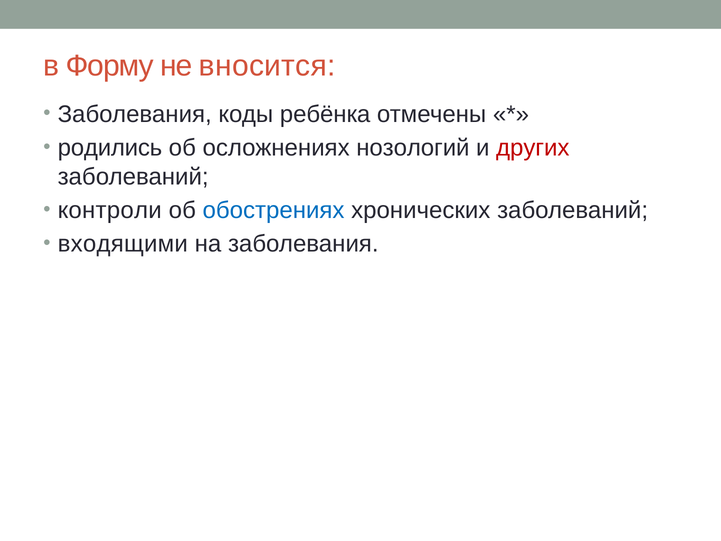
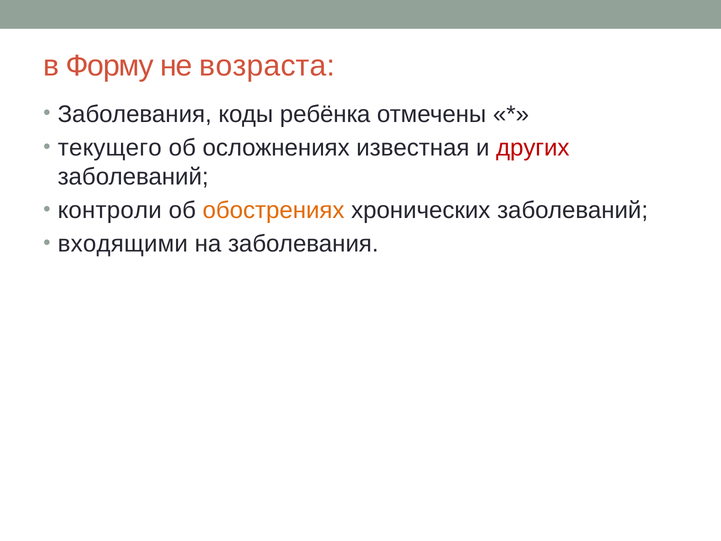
вносится: вносится -> возраста (267, 66)
родились: родились -> текущего (110, 148)
нозологий: нозологий -> известная (413, 148)
обострениях colour: blue -> orange (273, 210)
